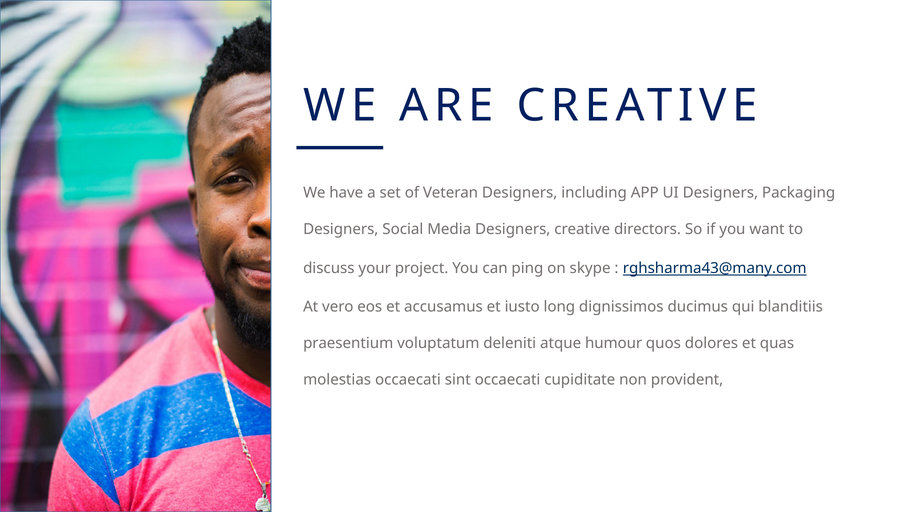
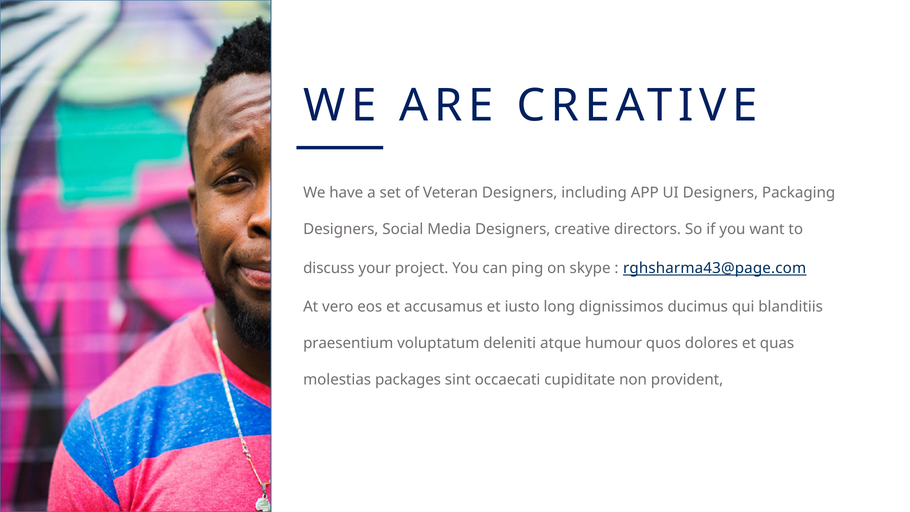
rghsharma43@many.com: rghsharma43@many.com -> rghsharma43@page.com (715, 268)
molestias occaecati: occaecati -> packages (408, 379)
